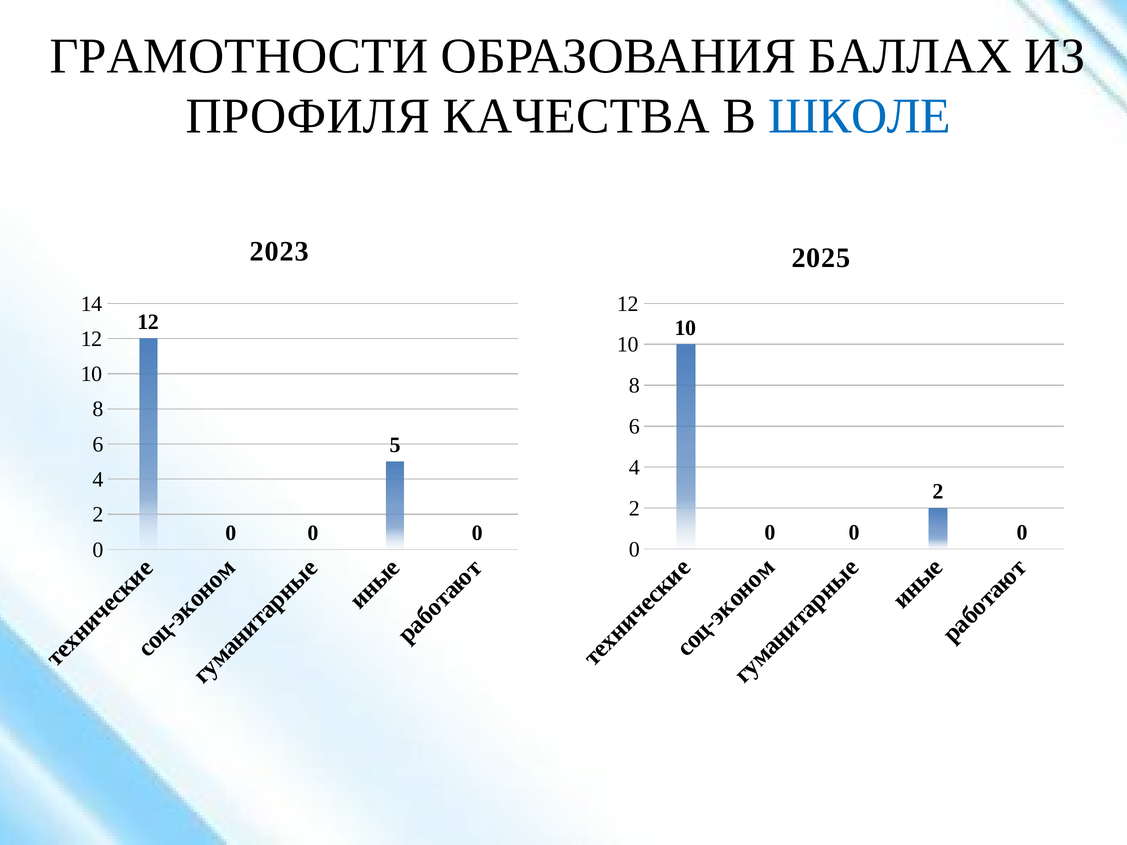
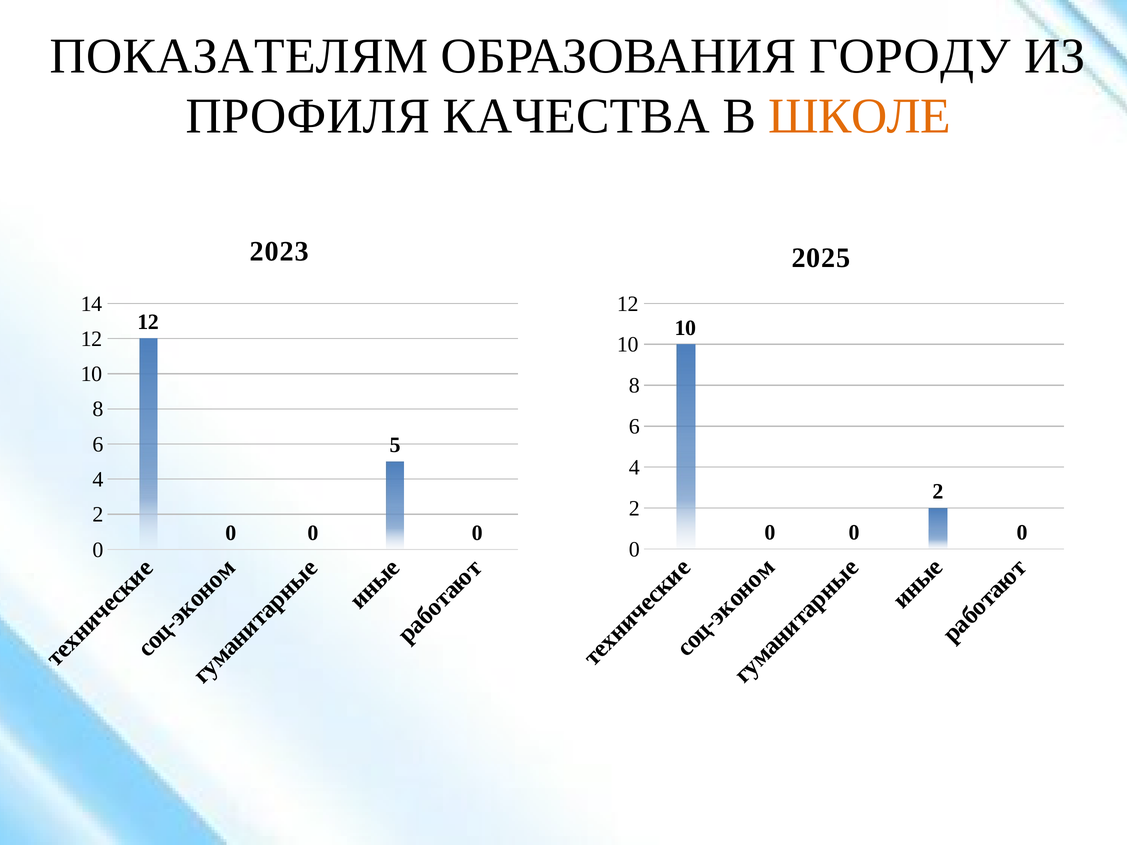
ГРАМОТНОСТИ: ГРАМОТНОСТИ -> ПОКАЗАТЕЛЯМ (239, 56)
БАЛЛАХ: БАЛЛАХ -> ГОРОДУ (910, 56)
ШКОЛЕ colour: blue -> orange (859, 116)
